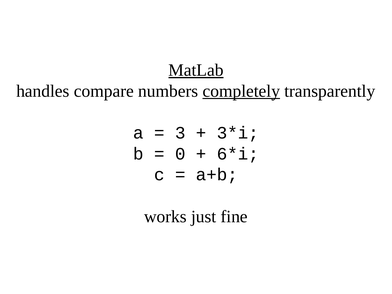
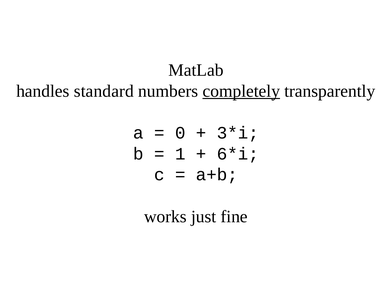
MatLab underline: present -> none (196, 70)
compare: compare -> standard (104, 91)
3: 3 -> 0 (180, 133)
0: 0 -> 1 (180, 154)
